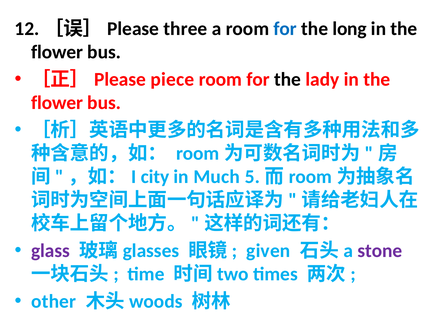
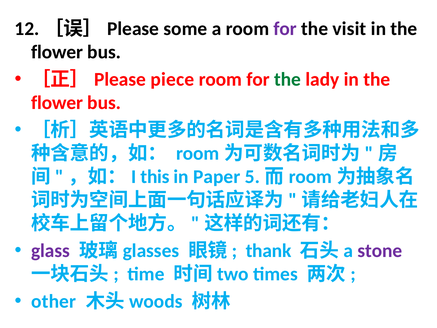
three: three -> some (185, 29)
for colour: blue -> purple (285, 29)
long: long -> visit (349, 29)
the colour: black -> green (288, 79)
city: city -> this (155, 177)
Much: Much -> Paper (217, 177)
given: given -> thank (269, 251)
